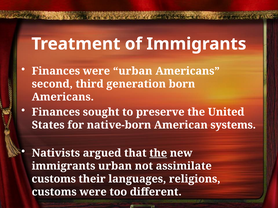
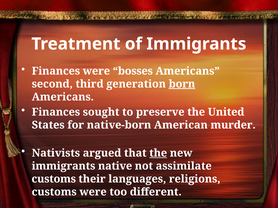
were urban: urban -> bosses (133, 71)
born underline: none -> present (182, 84)
systems: systems -> murder (233, 125)
immigrants urban: urban -> native (115, 166)
